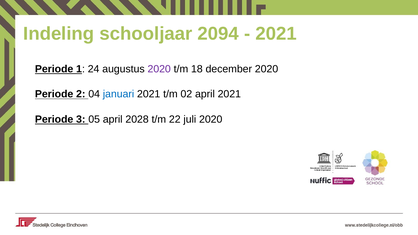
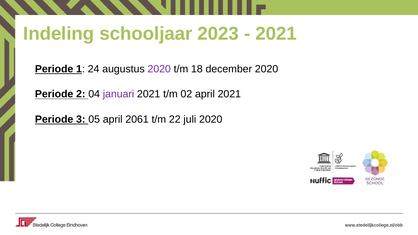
2094: 2094 -> 2023 (218, 34)
januari colour: blue -> purple (119, 94)
2028: 2028 -> 2061 (137, 119)
